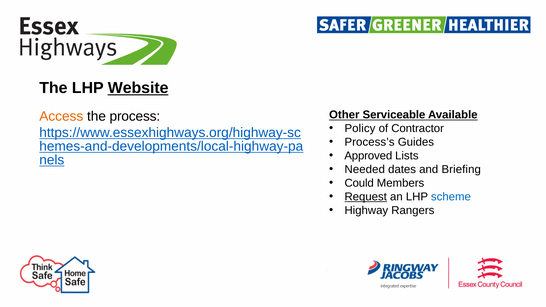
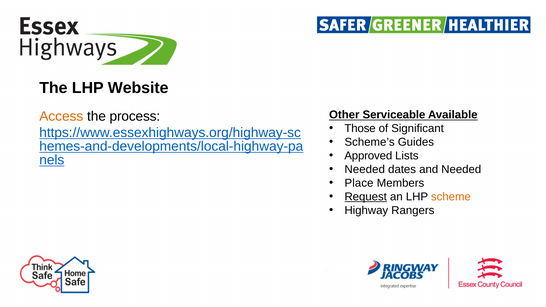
Website underline: present -> none (138, 88)
Policy: Policy -> Those (360, 129)
Contractor: Contractor -> Significant (418, 129)
Process’s: Process’s -> Scheme’s (370, 142)
and Briefing: Briefing -> Needed (461, 170)
Could: Could -> Place (359, 183)
scheme colour: blue -> orange (451, 197)
